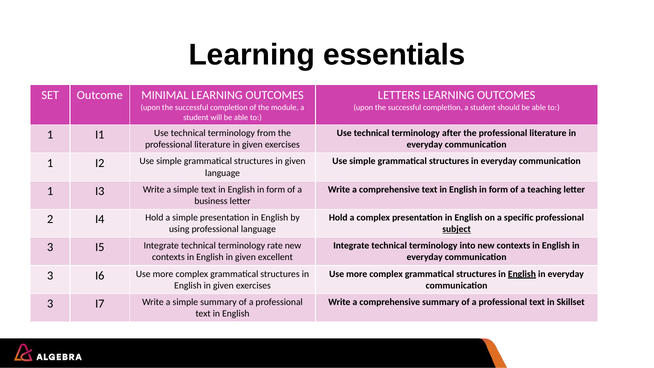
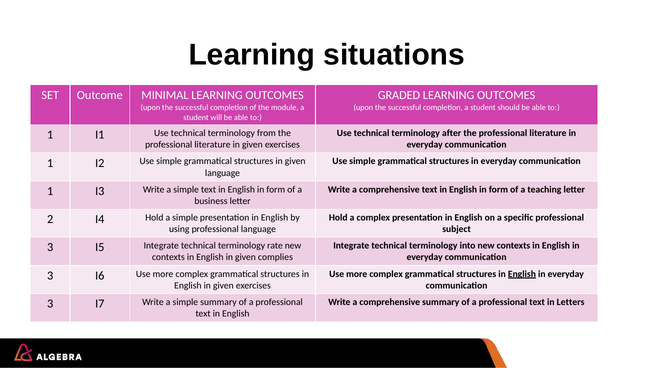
essentials: essentials -> situations (394, 55)
LETTERS: LETTERS -> GRADED (399, 95)
subject underline: present -> none (457, 229)
excellent: excellent -> complies (275, 257)
Skillset: Skillset -> Letters (571, 302)
